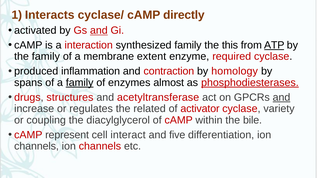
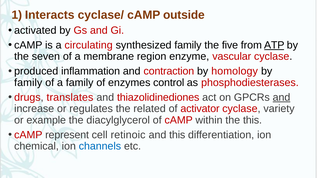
directly: directly -> outside (184, 15)
and underline: present -> none (99, 30)
interaction: interaction -> circulating (89, 45)
this: this -> five (230, 45)
the family: family -> seven (46, 57)
extent: extent -> region (152, 57)
required: required -> vascular (232, 57)
spans: spans -> family (28, 83)
family underline: present -> none (80, 83)
almost: almost -> control (169, 83)
phosphodiesterases underline: present -> none (250, 83)
structures: structures -> translates (70, 97)
acetyltransferase: acetyltransferase -> thiazolidinediones (158, 97)
coupling: coupling -> example (46, 120)
the bile: bile -> this (253, 120)
interact: interact -> retinoic (128, 135)
and five: five -> this (177, 135)
channels: channels -> chemical (36, 146)
channels colour: red -> blue (100, 146)
